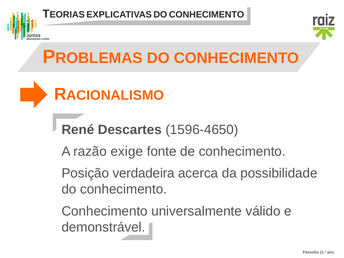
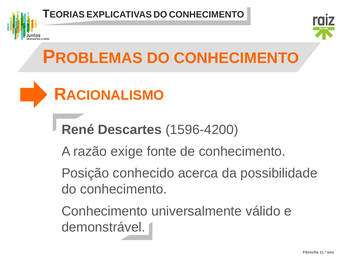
1596-4650: 1596-4650 -> 1596-4200 (202, 130)
verdadeira: verdadeira -> conhecido (144, 173)
